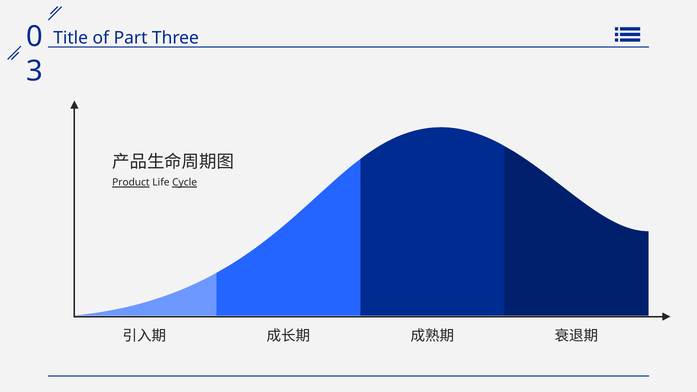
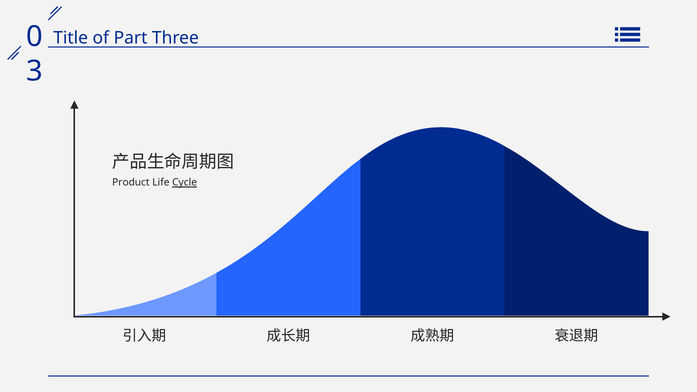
Product underline: present -> none (131, 183)
